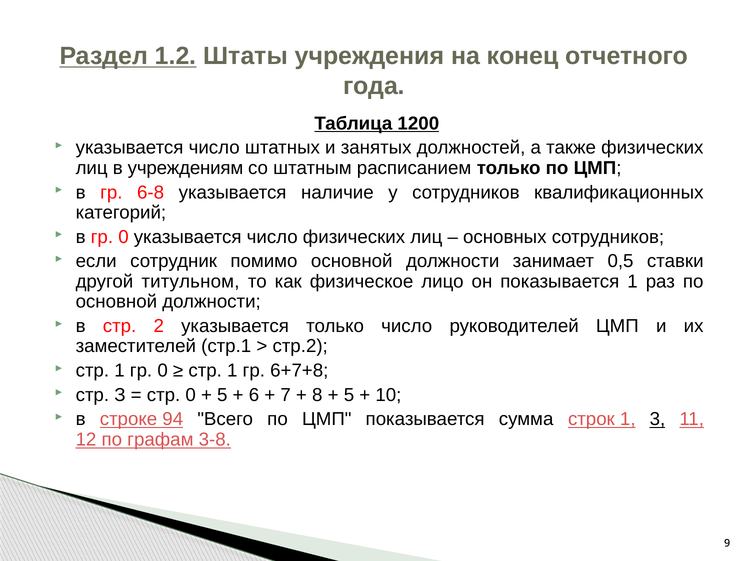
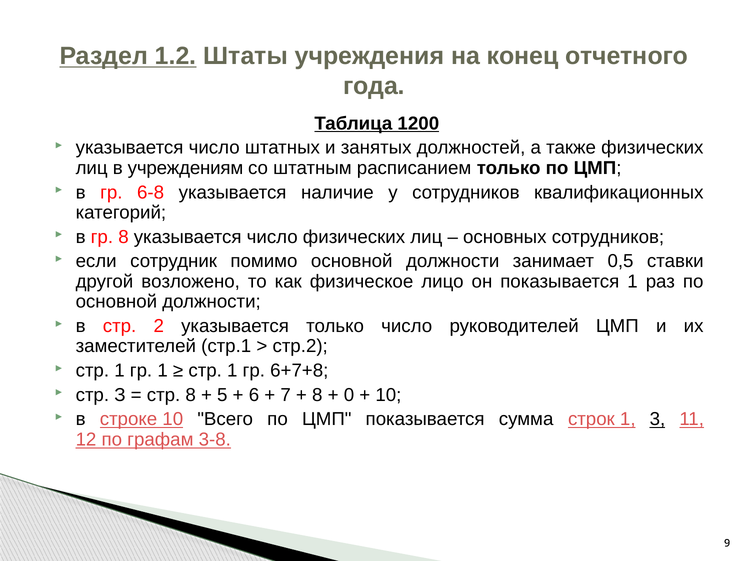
в гр 0: 0 -> 8 (123, 237)
титульном: титульном -> возложено (191, 281)
1 гр 0: 0 -> 1 (163, 371)
стр 0: 0 -> 8 (191, 395)
5: 5 -> 0 (349, 395)
строке 94: 94 -> 10 (173, 419)
